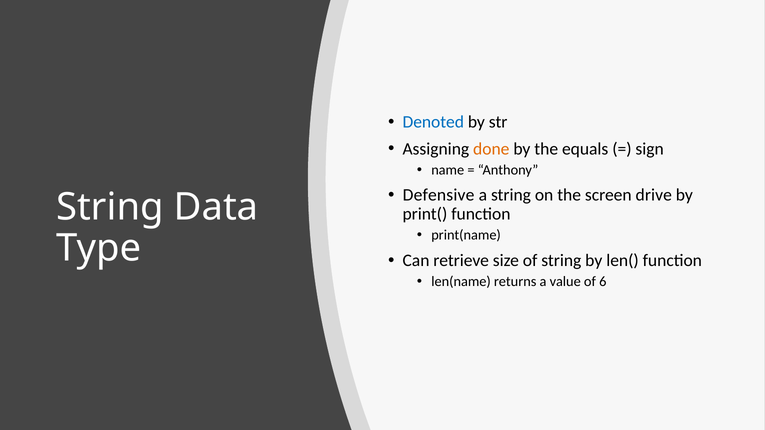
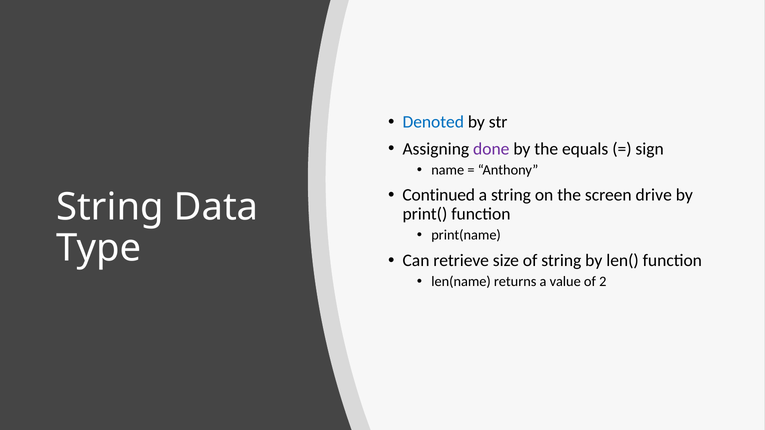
done colour: orange -> purple (491, 149)
Defensive: Defensive -> Continued (439, 195)
6: 6 -> 2 (603, 282)
